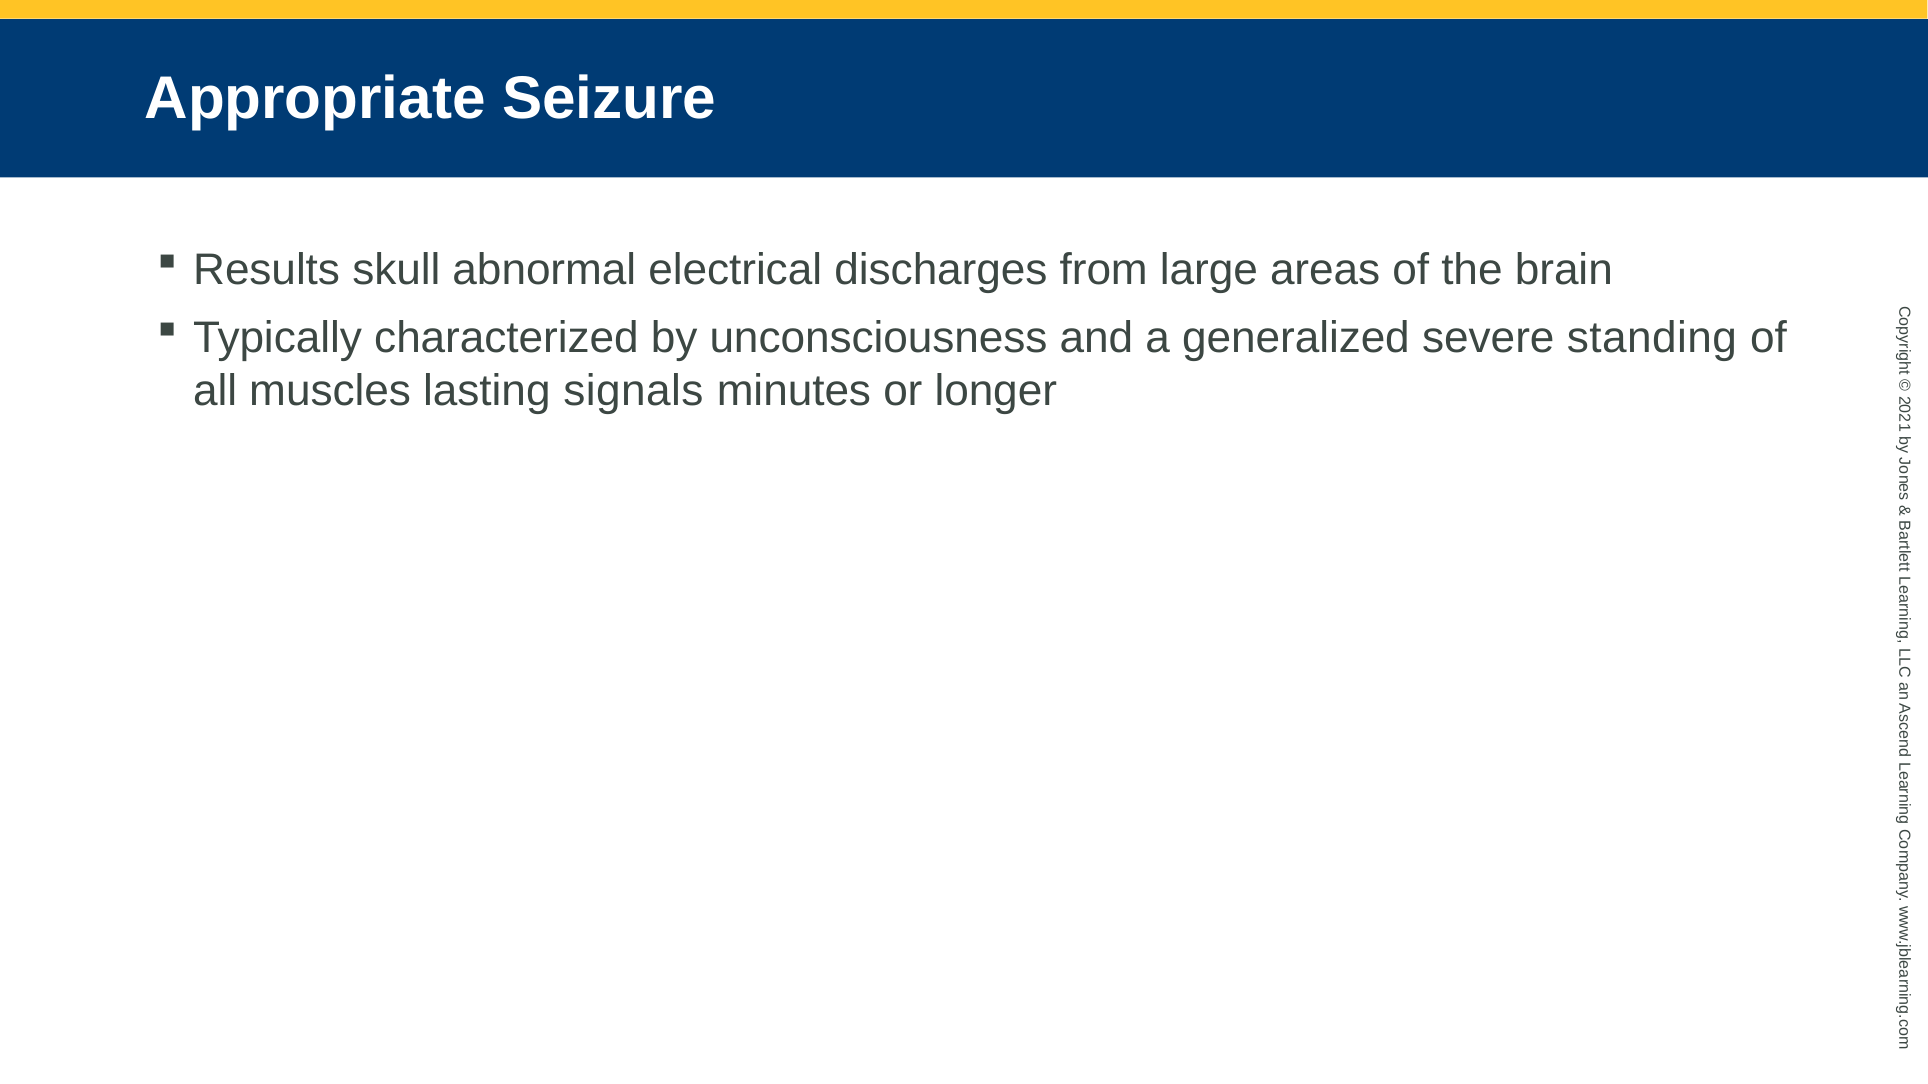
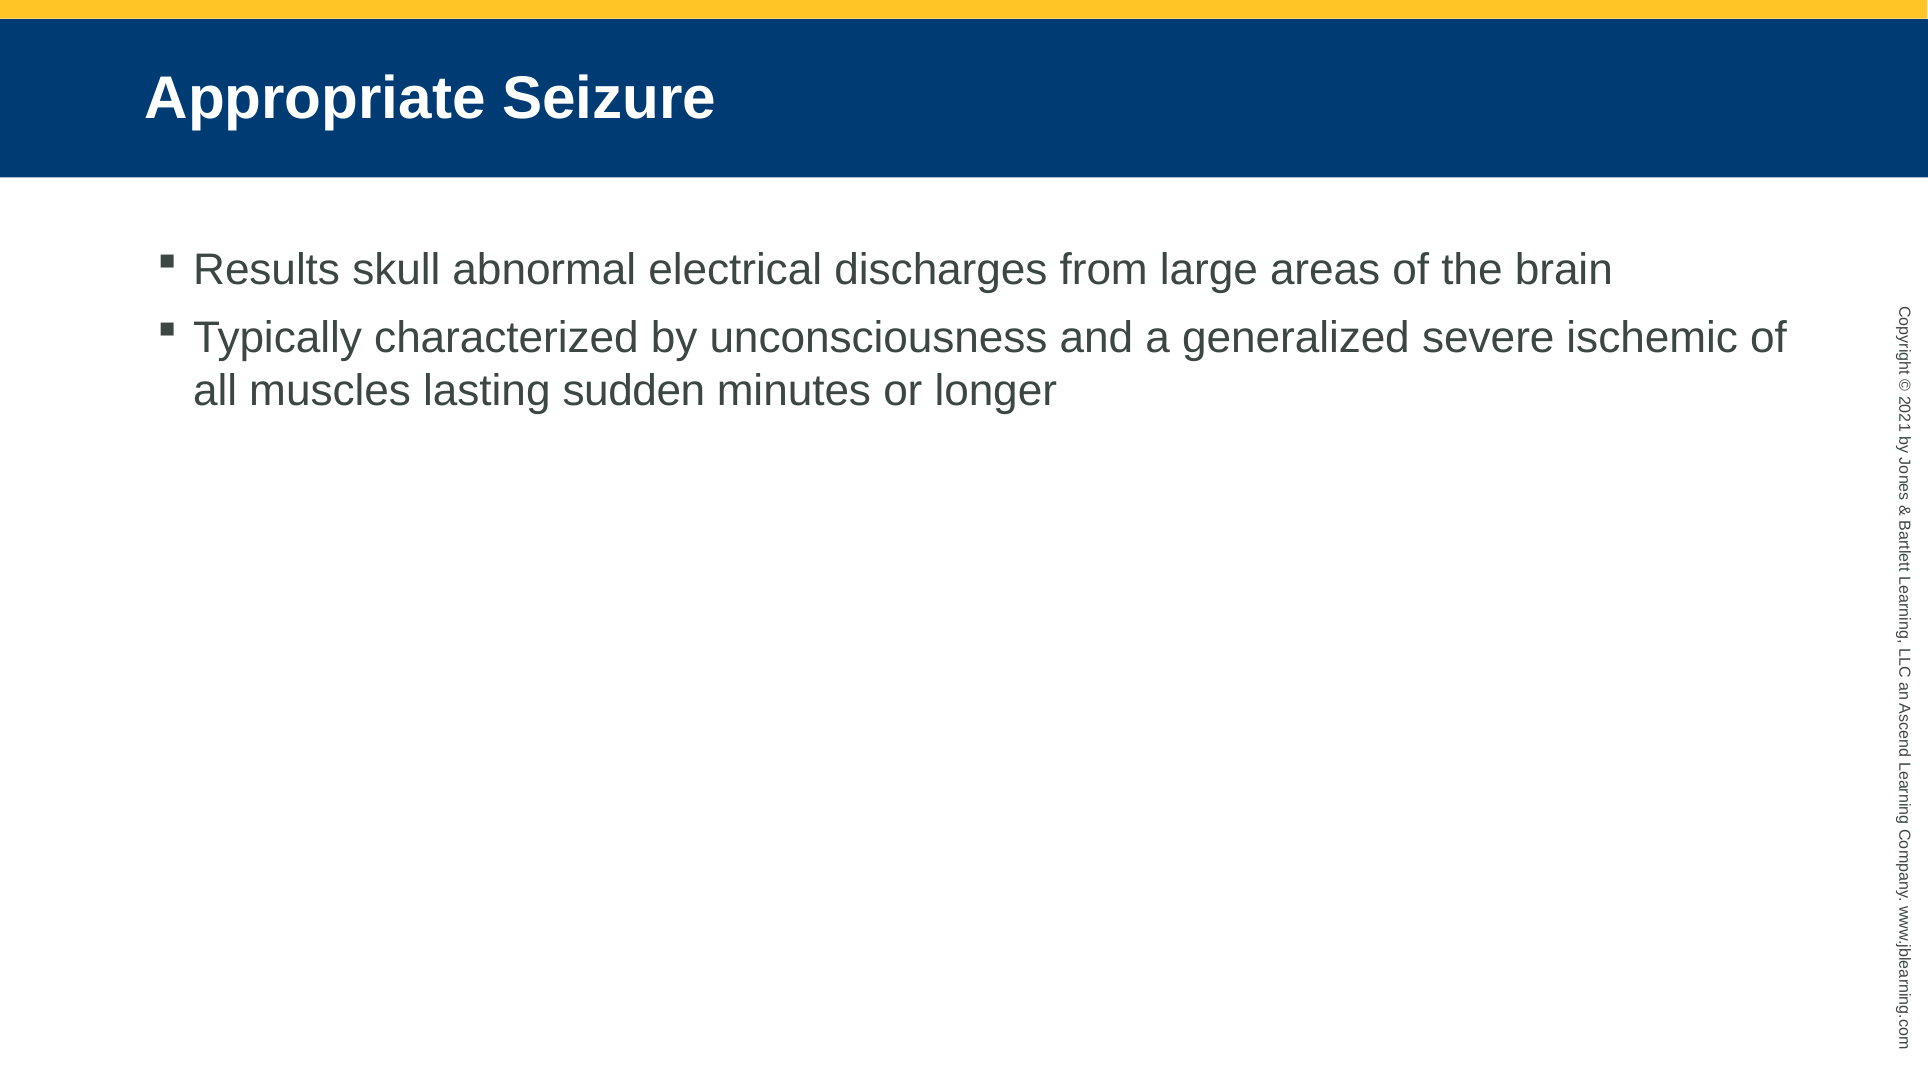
standing: standing -> ischemic (1652, 338)
signals: signals -> sudden (634, 391)
